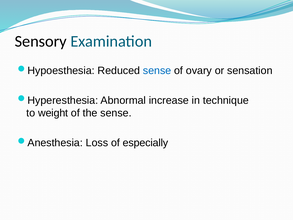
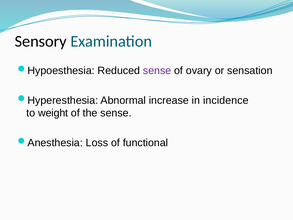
sense colour: blue -> purple (157, 71)
technique: technique -> incidence (226, 100)
especially: especially -> functional (145, 143)
